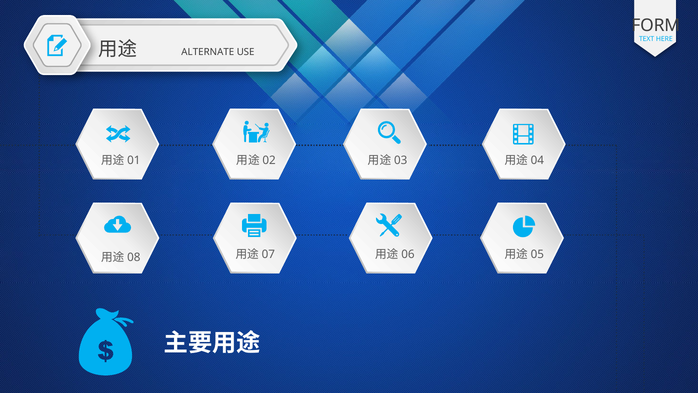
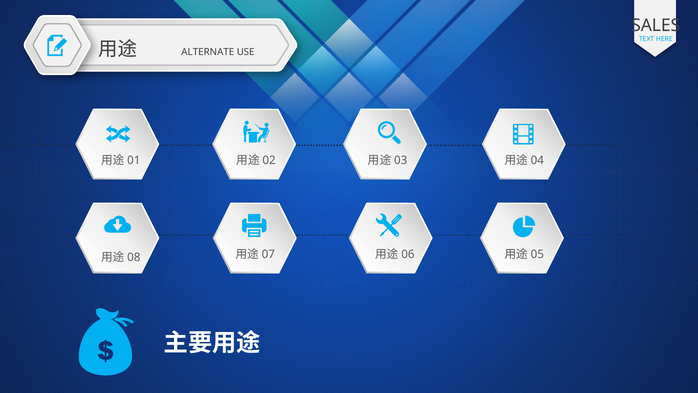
FORM: FORM -> SALES (656, 25)
